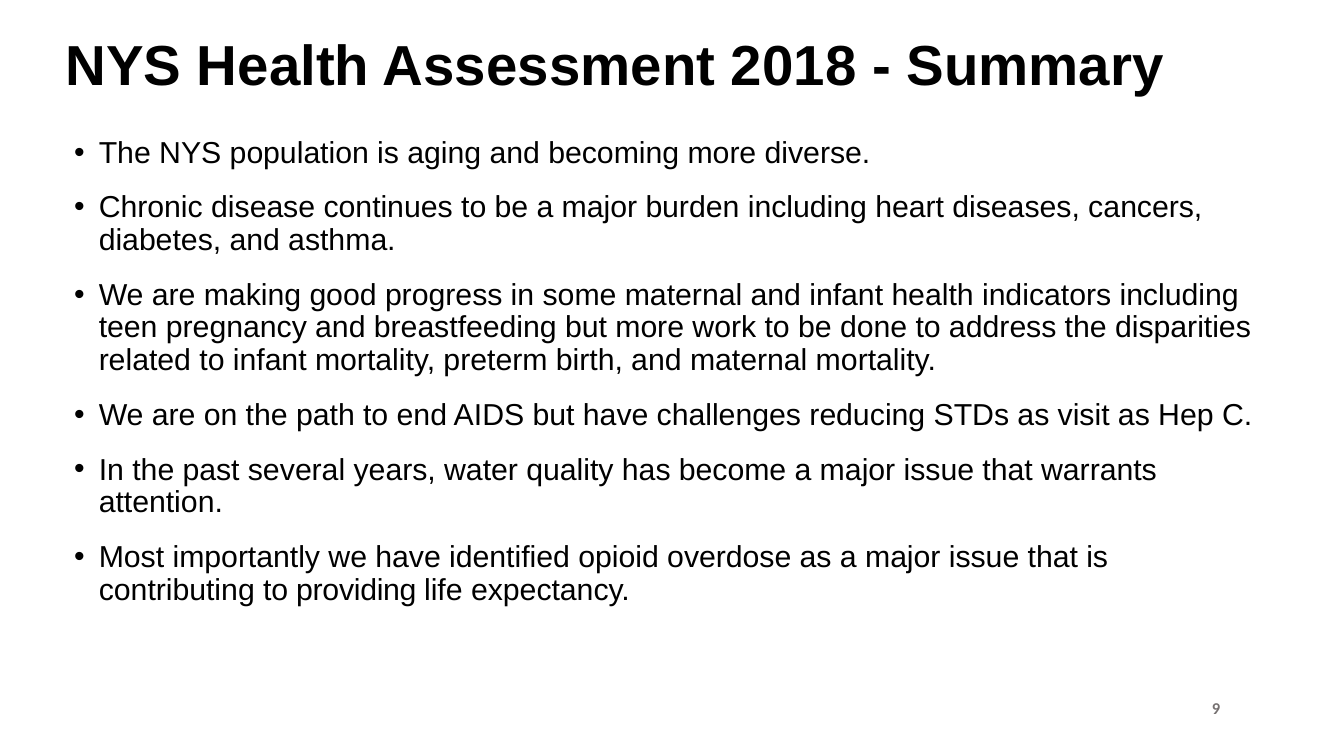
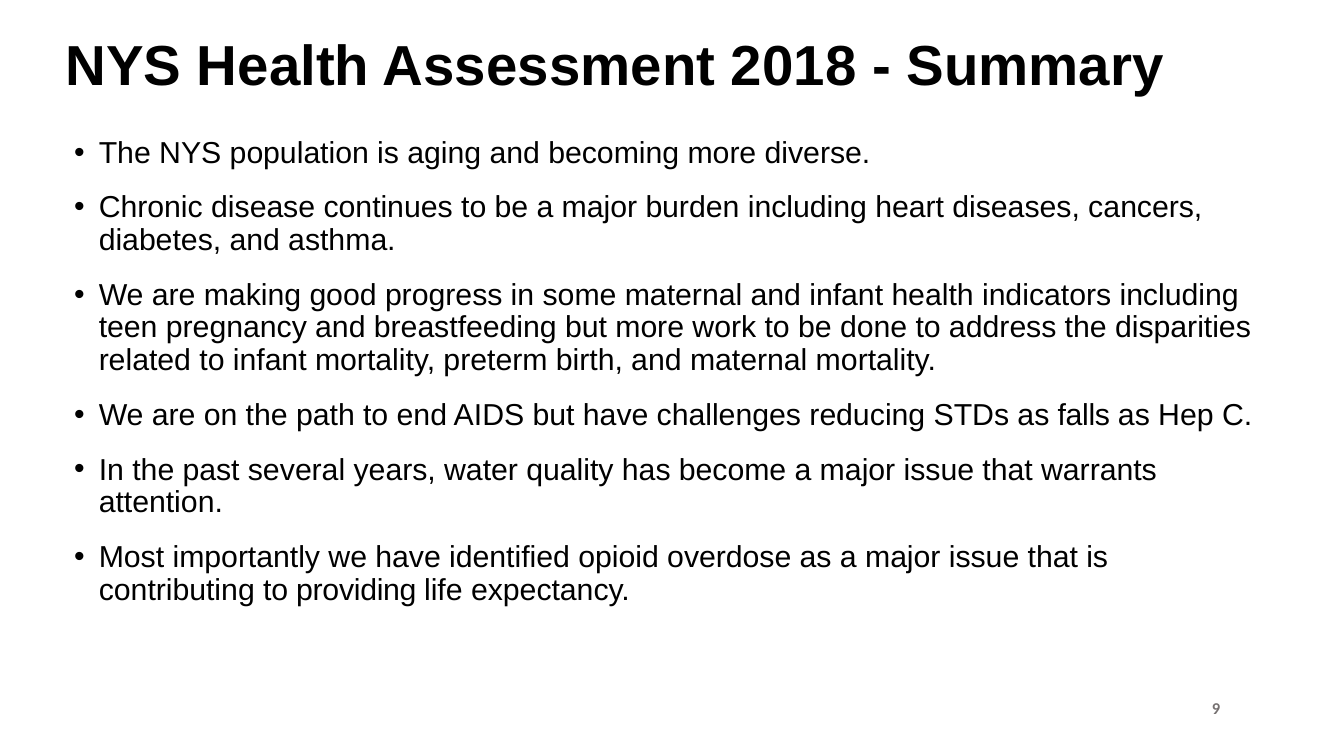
visit: visit -> falls (1084, 415)
